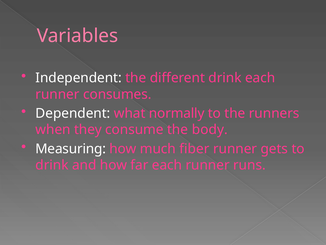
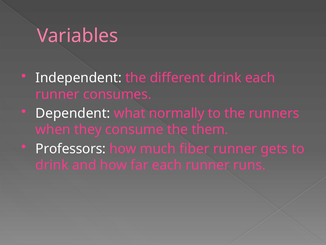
body: body -> them (210, 129)
Measuring: Measuring -> Professors (71, 148)
